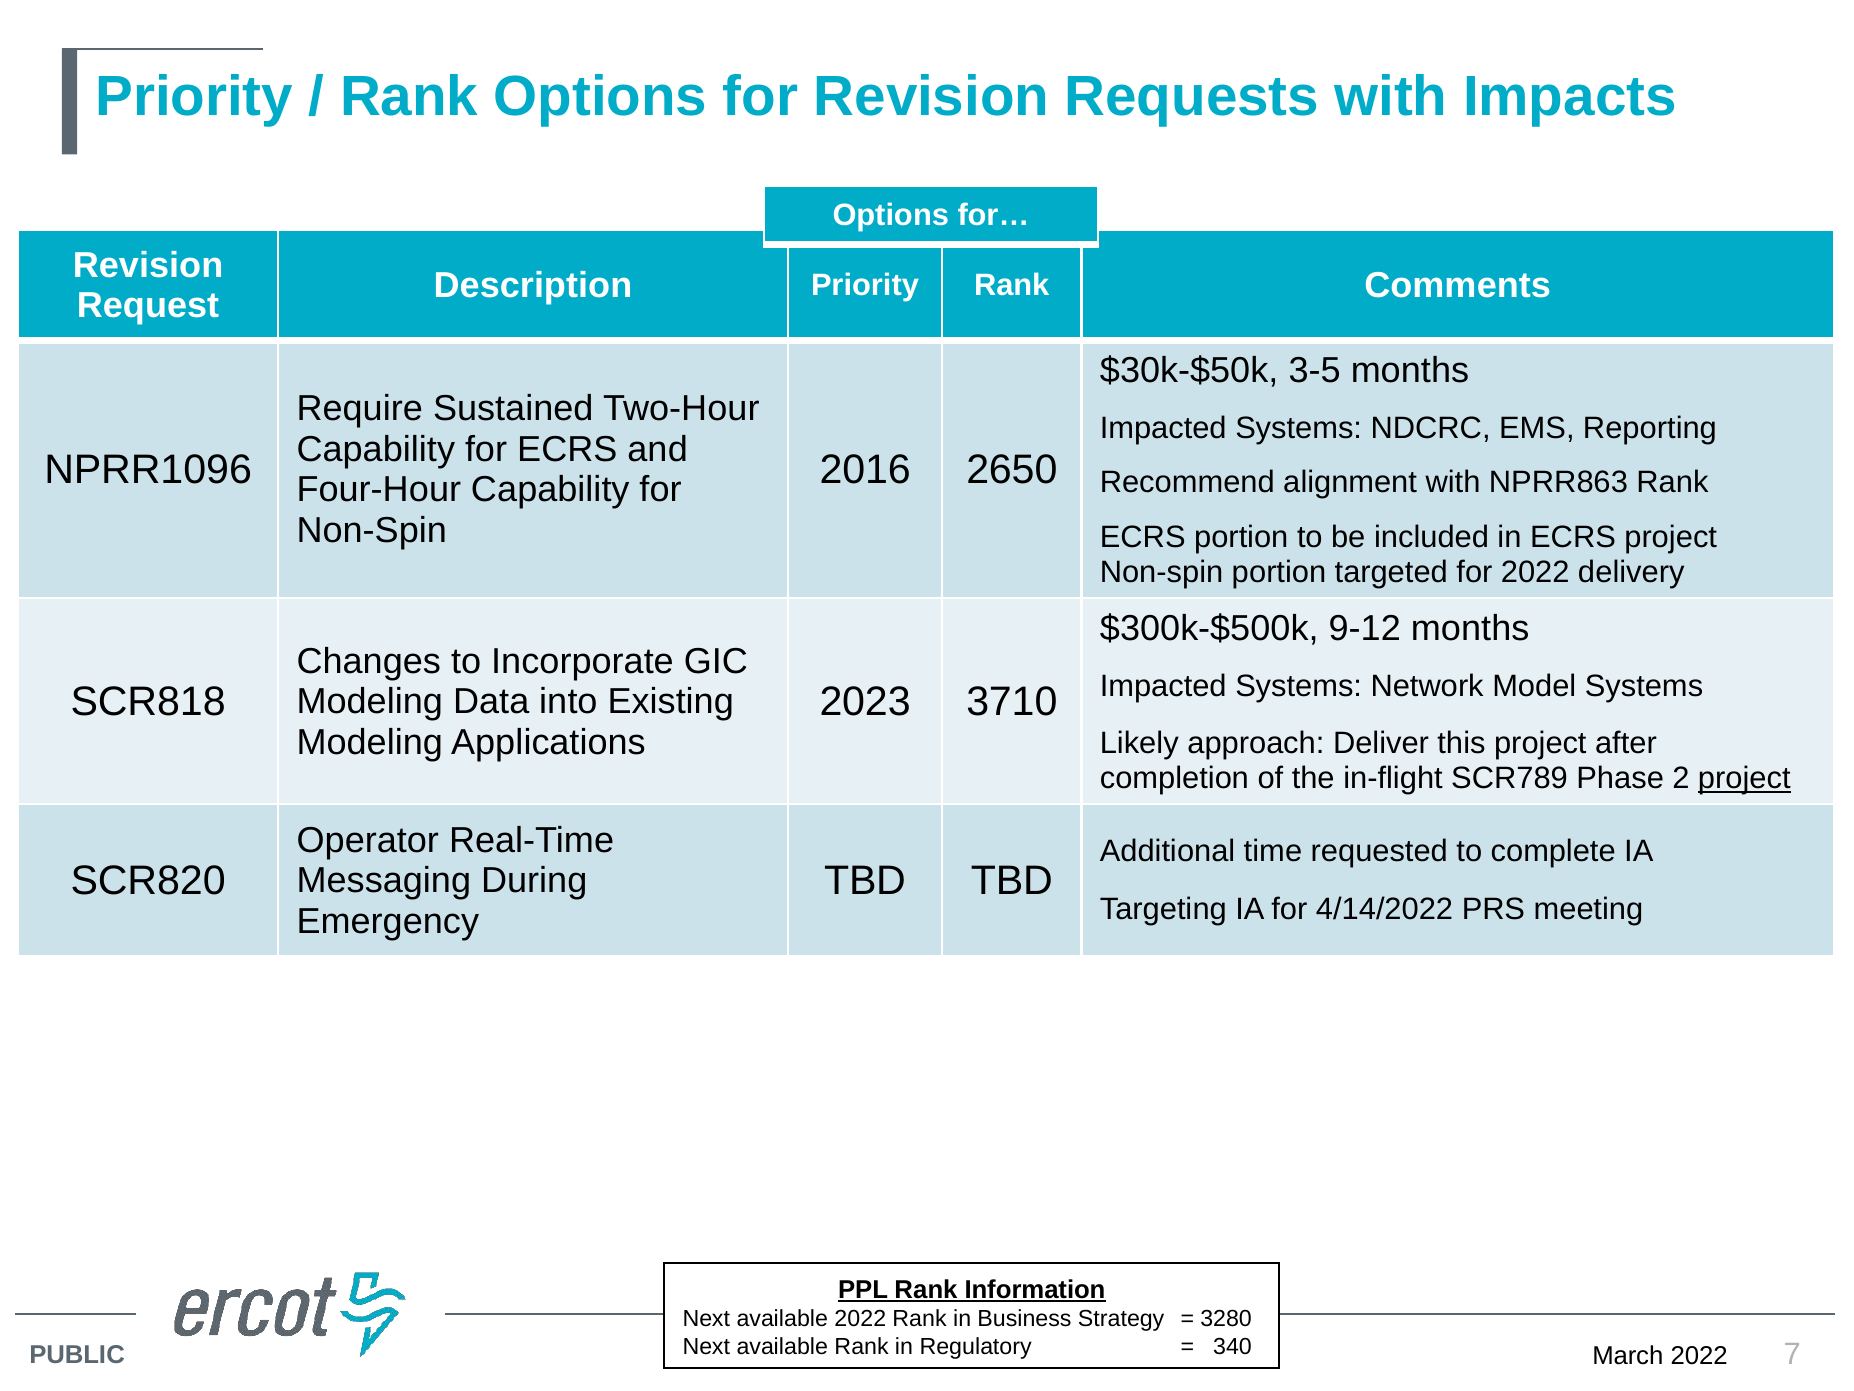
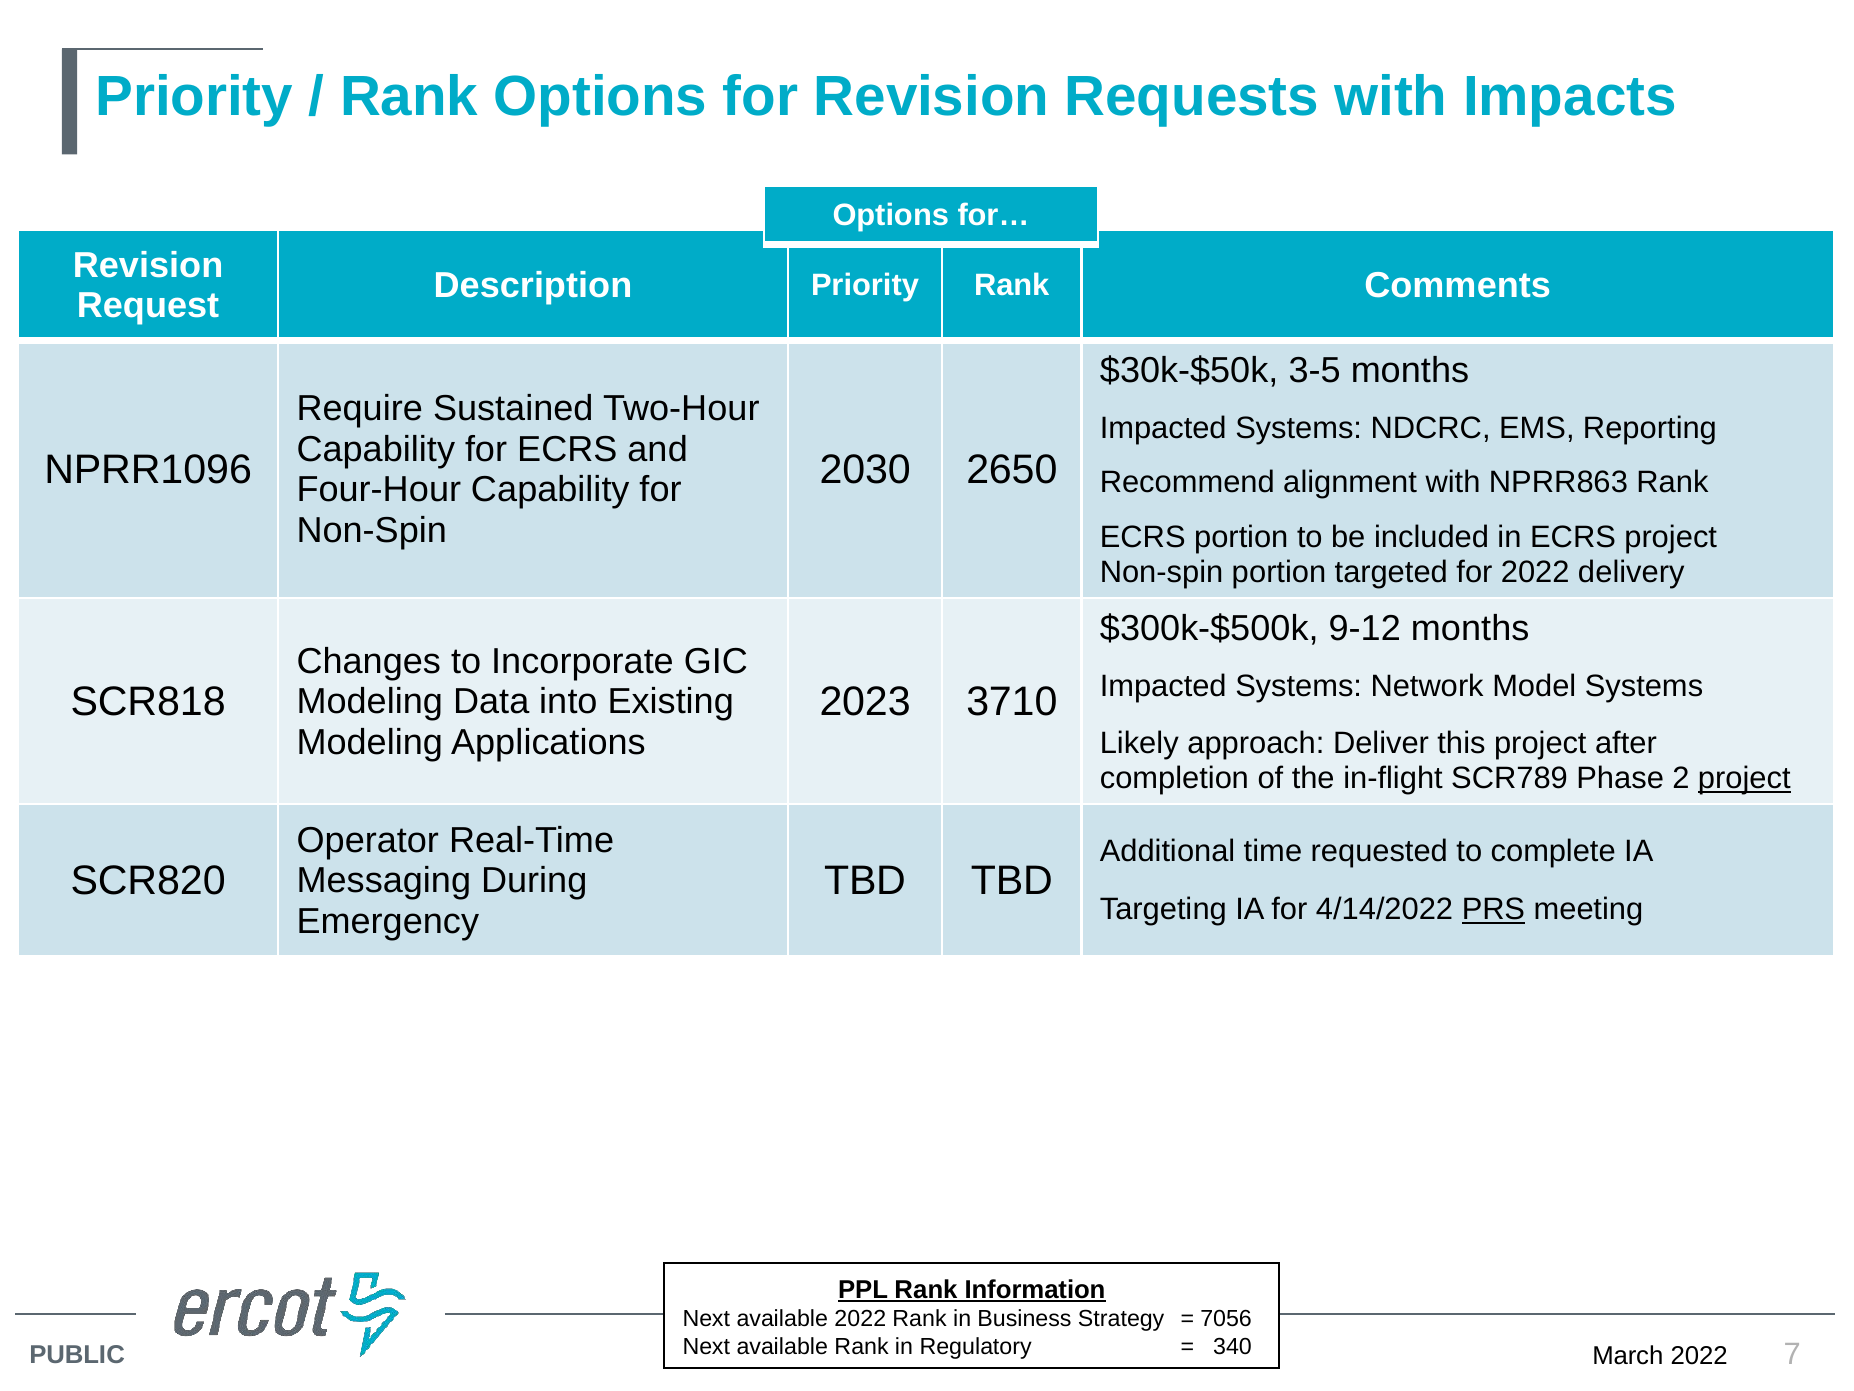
2016: 2016 -> 2030 (865, 470)
PRS underline: none -> present (1493, 909)
3280: 3280 -> 7056 (1226, 1318)
